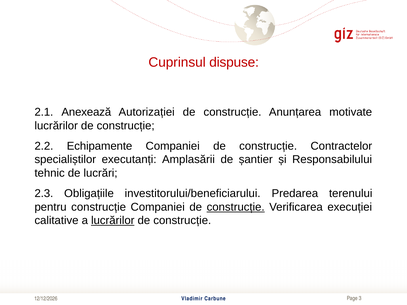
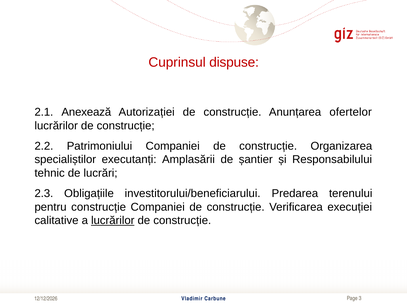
motivate: motivate -> ofertelor (351, 112)
Echipamente: Echipamente -> Patrimoniului (99, 146)
Contractelor: Contractelor -> Organizarea (341, 146)
construcție underline: present -> none (236, 207)
